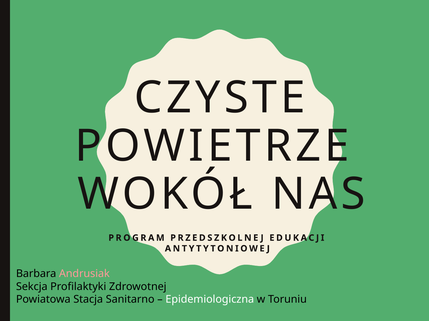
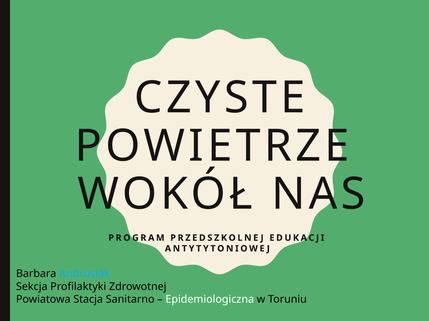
Andrusiak colour: pink -> light blue (84, 274)
